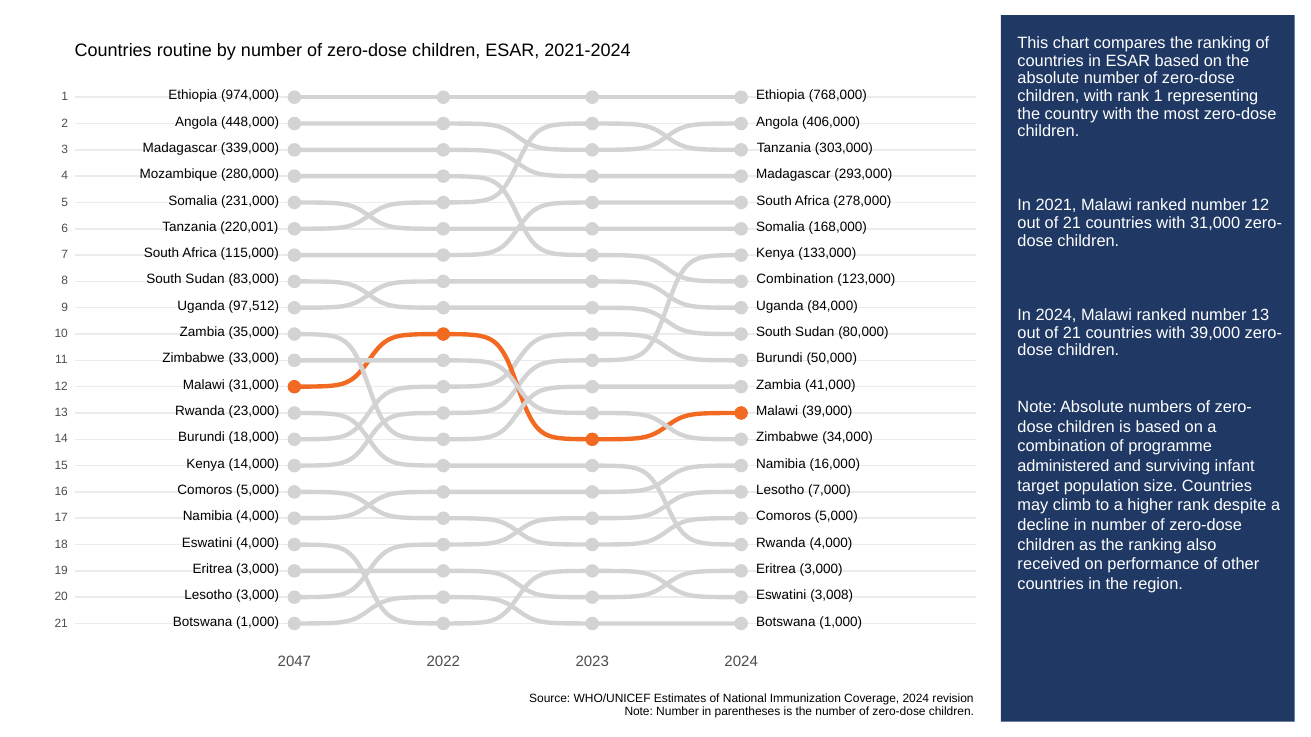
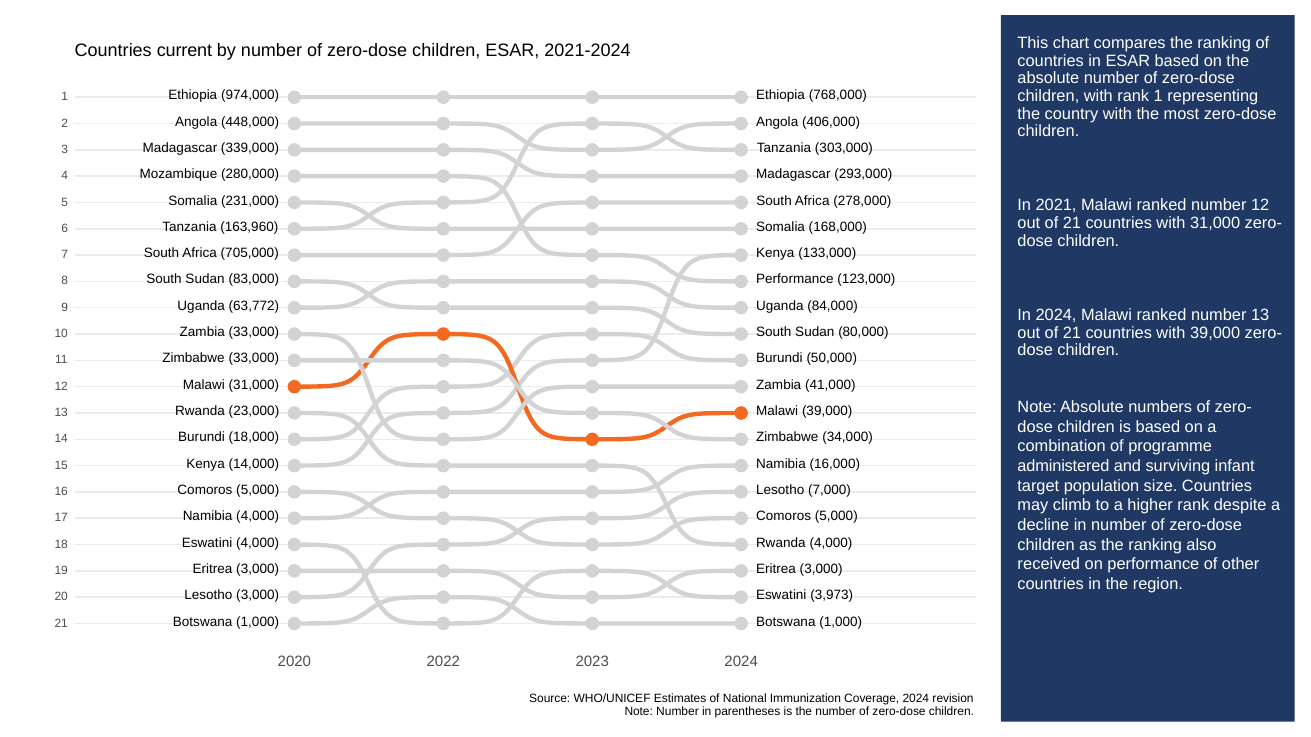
routine: routine -> current (184, 51)
220,001: 220,001 -> 163,960 (249, 227)
115,000: 115,000 -> 705,000 (250, 253)
Combination: Combination -> Performance (795, 280)
97,512: 97,512 -> 63,772 (254, 306)
Zambia 35,000: 35,000 -> 33,000 (254, 332)
3,008: 3,008 -> 3,973 (832, 596)
2047: 2047 -> 2020 (294, 662)
